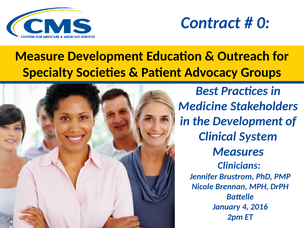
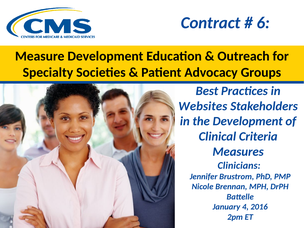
0: 0 -> 6 (263, 23)
Medicine: Medicine -> Websites (203, 106)
System: System -> Criteria (258, 137)
